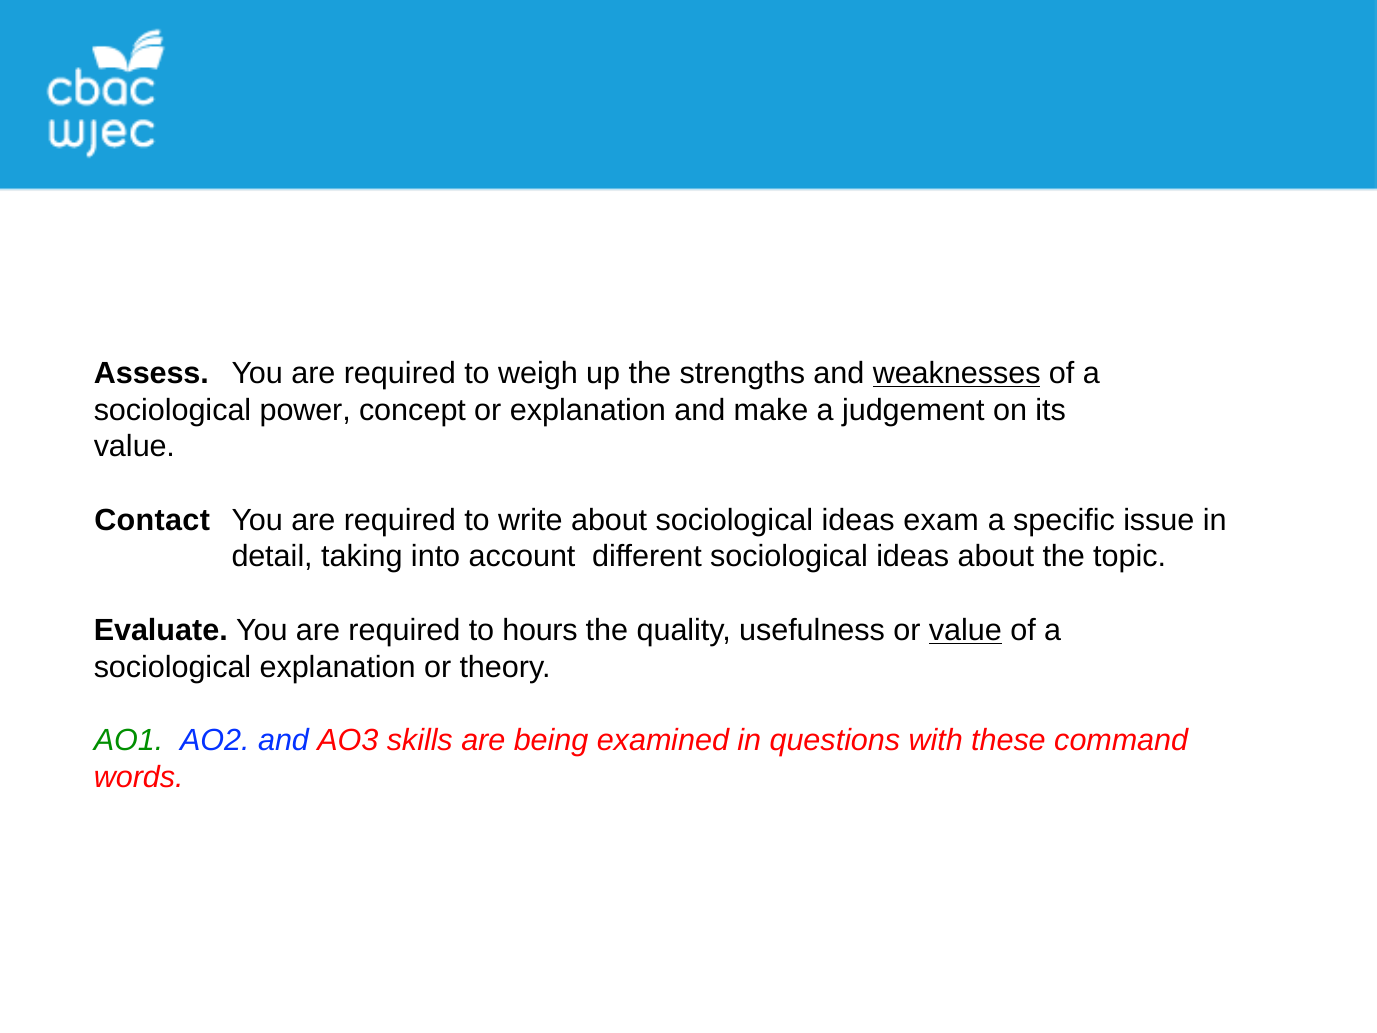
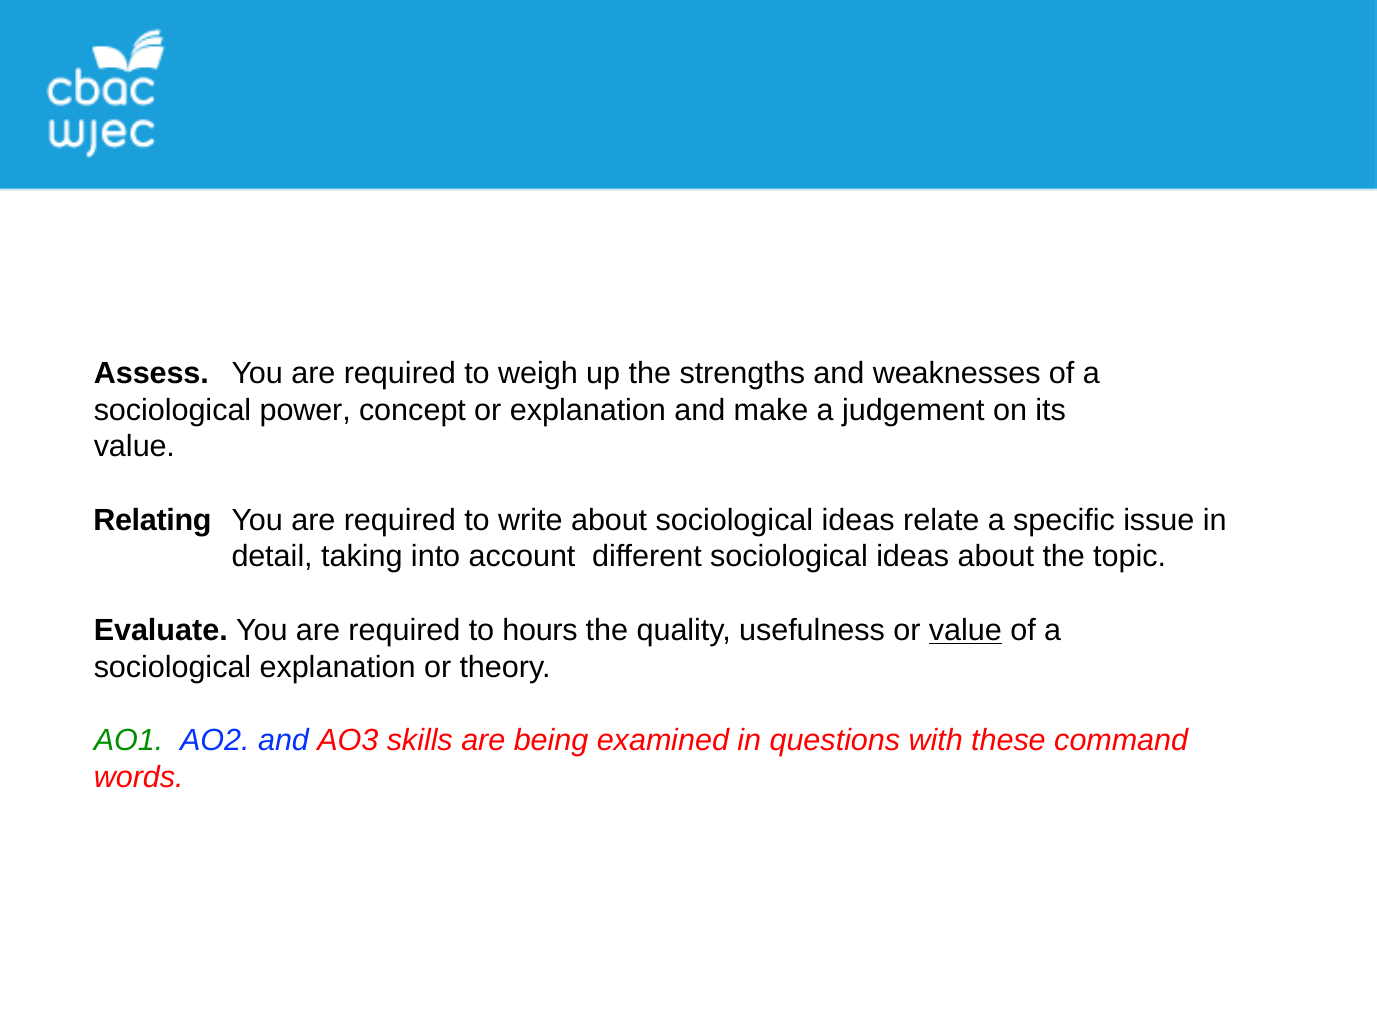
weaknesses underline: present -> none (957, 373)
Contact: Contact -> Relating (152, 520)
exam: exam -> relate (941, 520)
